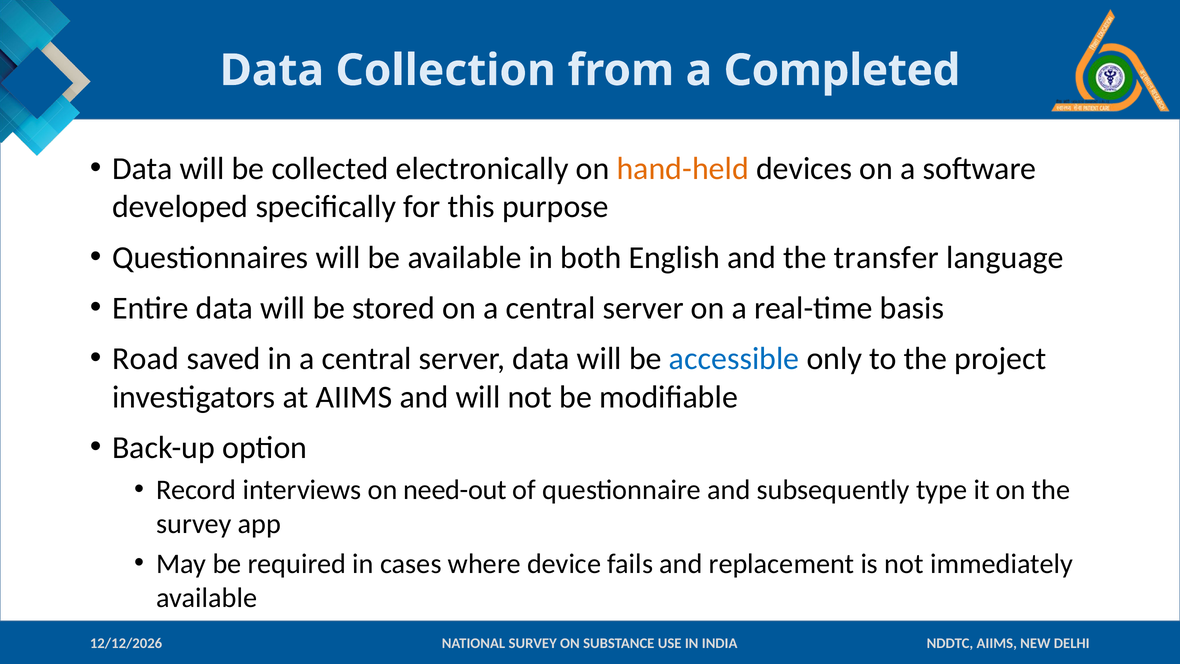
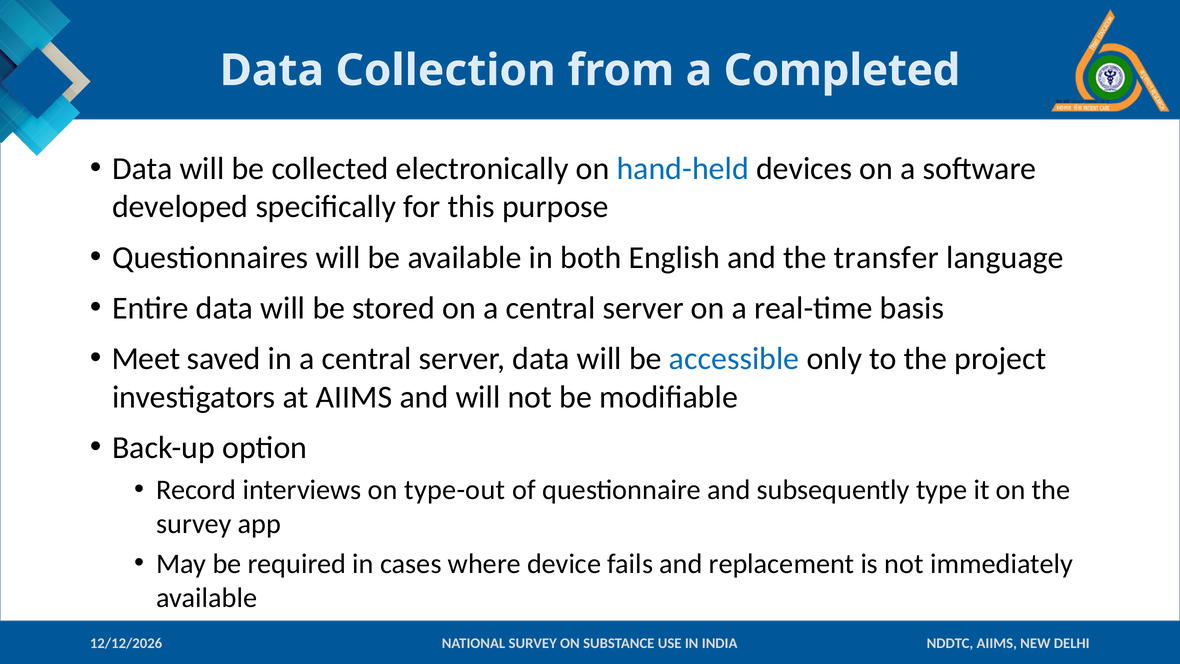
hand-held colour: orange -> blue (683, 169)
Road: Road -> Meet (146, 359)
need-out: need-out -> type-out (455, 490)
